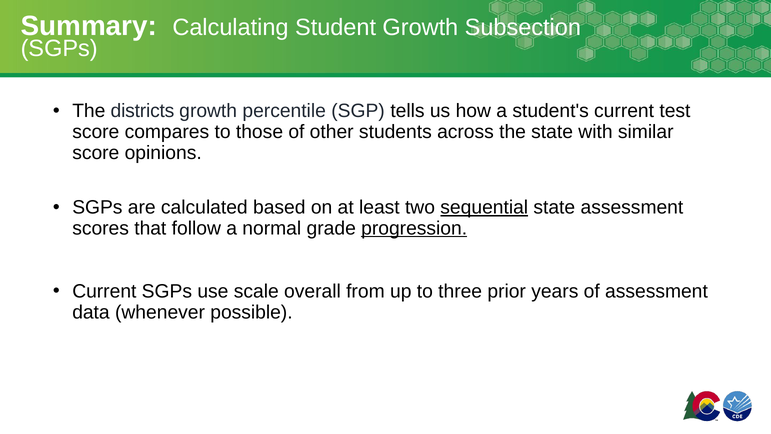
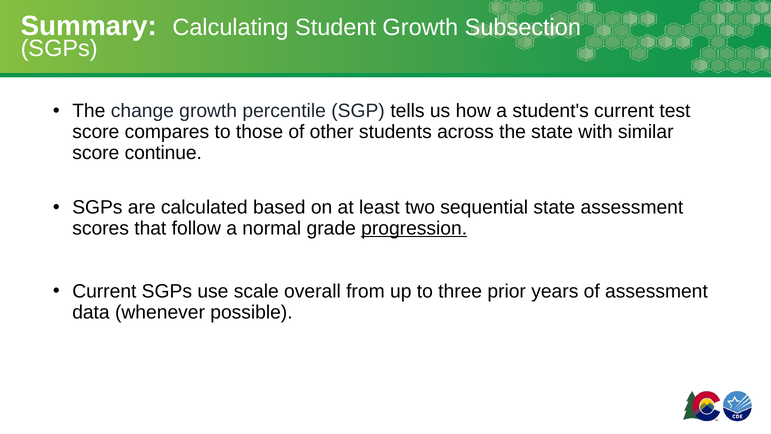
districts: districts -> change (142, 111)
opinions: opinions -> continue (163, 153)
sequential underline: present -> none (484, 207)
